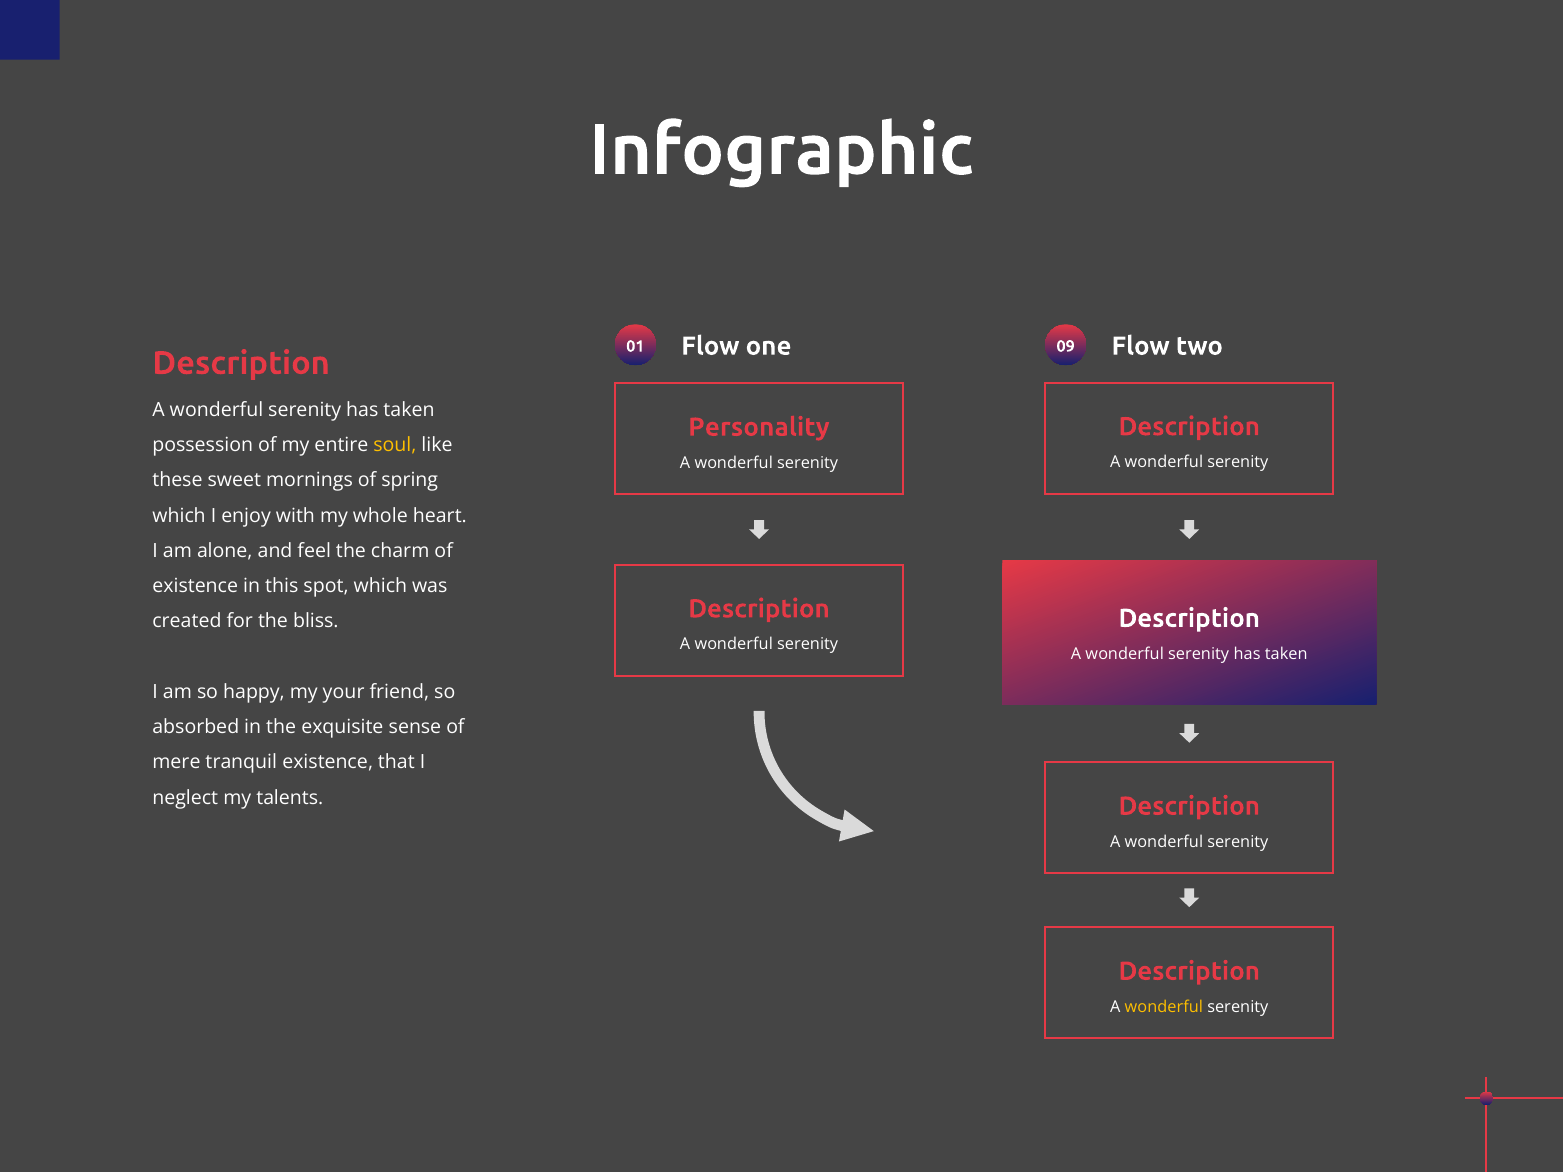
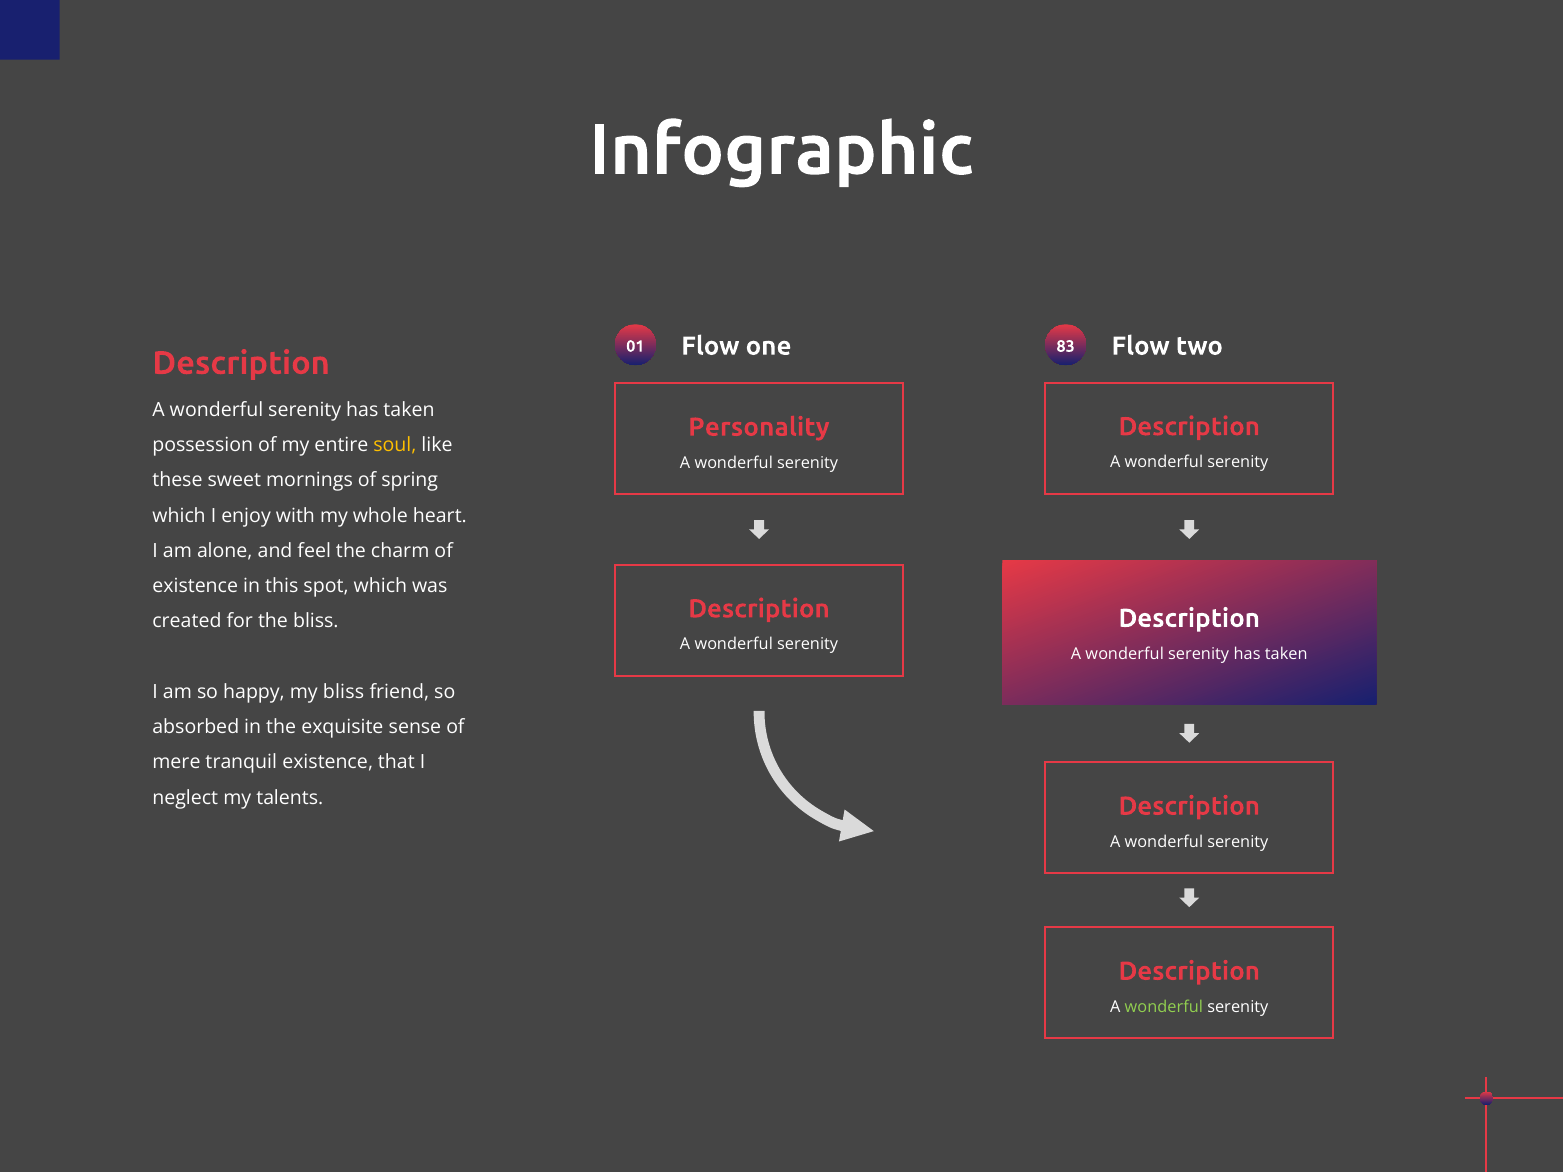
09: 09 -> 83 (1066, 346)
my your: your -> bliss (344, 692)
wonderful colour: yellow -> light green (1164, 1007)
